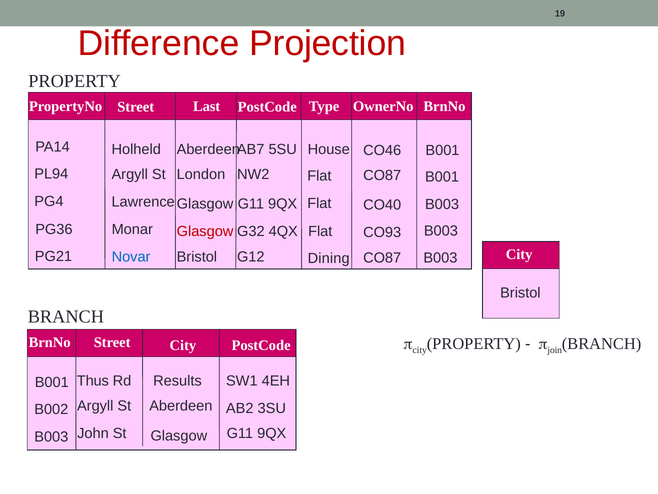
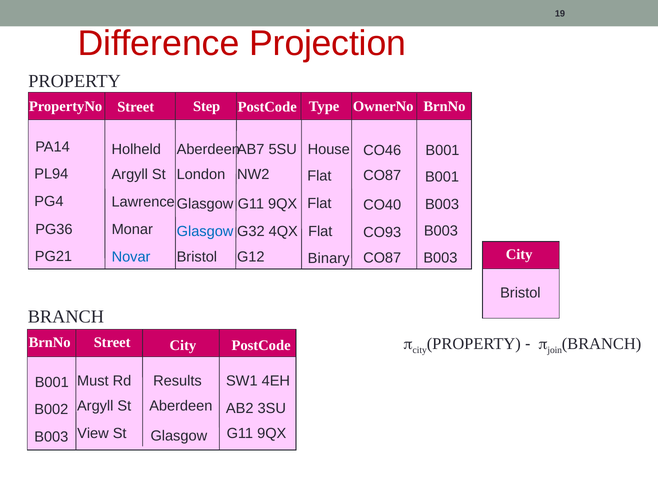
Last: Last -> Step (207, 106)
Glasgow colour: red -> blue (205, 231)
Dining: Dining -> Binary (329, 258)
Thus: Thus -> Must (93, 380)
John: John -> View (93, 433)
